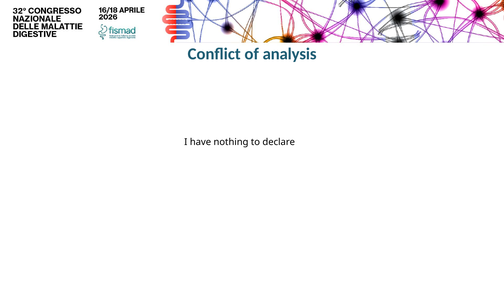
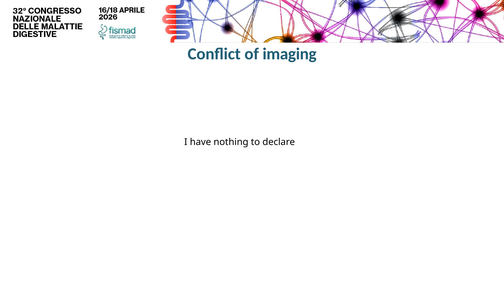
analysis: analysis -> imaging (290, 54)
